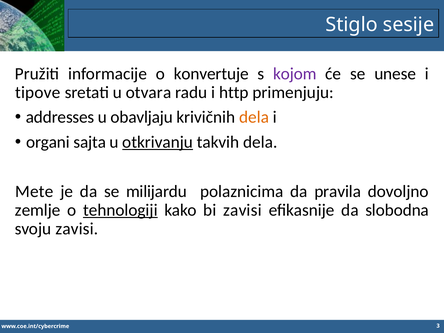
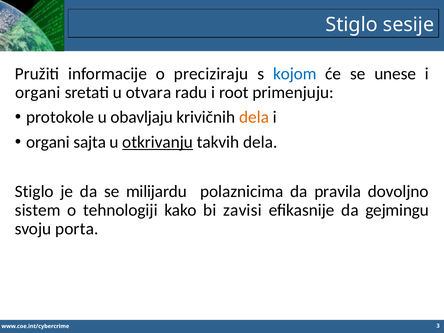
konvertuje: konvertuje -> preciziraju (211, 74)
kojom colour: purple -> blue (295, 74)
tipove: tipove -> organi (38, 92)
http: http -> root (234, 92)
addresses: addresses -> protokole (60, 117)
Mete: Mete -> Stiglo (34, 192)
zemlje: zemlje -> sistem (38, 210)
tehnologiji underline: present -> none (120, 210)
slobodna: slobodna -> gejmingu (397, 210)
svoju zavisi: zavisi -> porta (77, 229)
